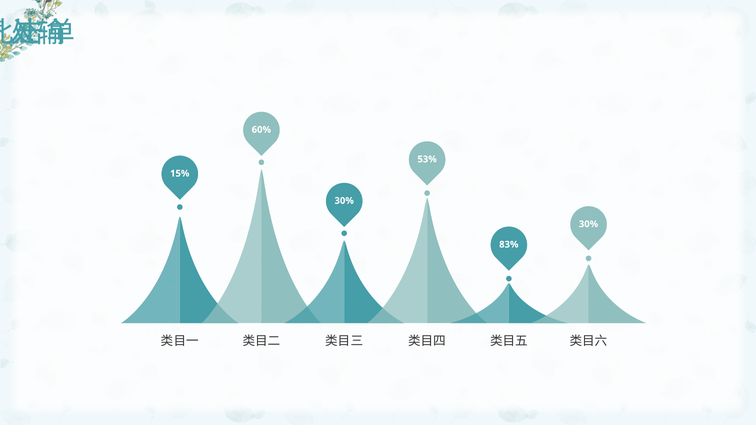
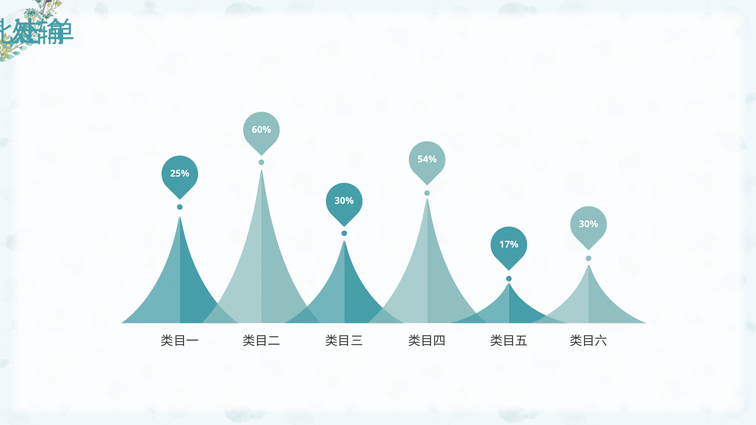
53%: 53% -> 54% (427, 159)
15%: 15% -> 25% (180, 174)
83%: 83% -> 17% (509, 245)
